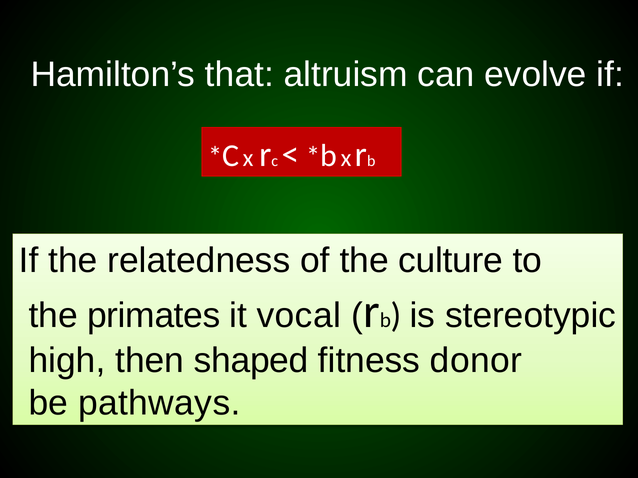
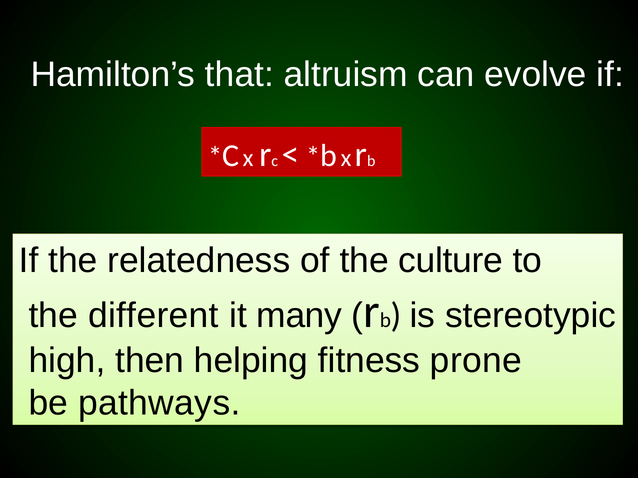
primates: primates -> different (153, 316)
vocal: vocal -> many (299, 316)
shaped: shaped -> helping (251, 361)
donor: donor -> prone (476, 361)
